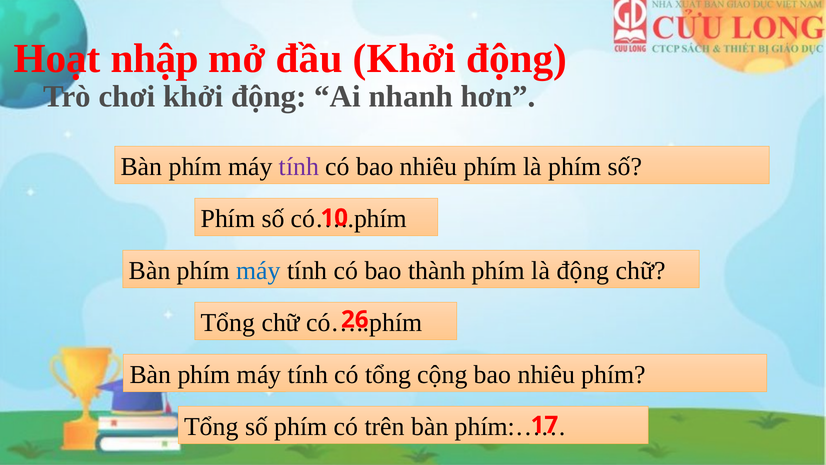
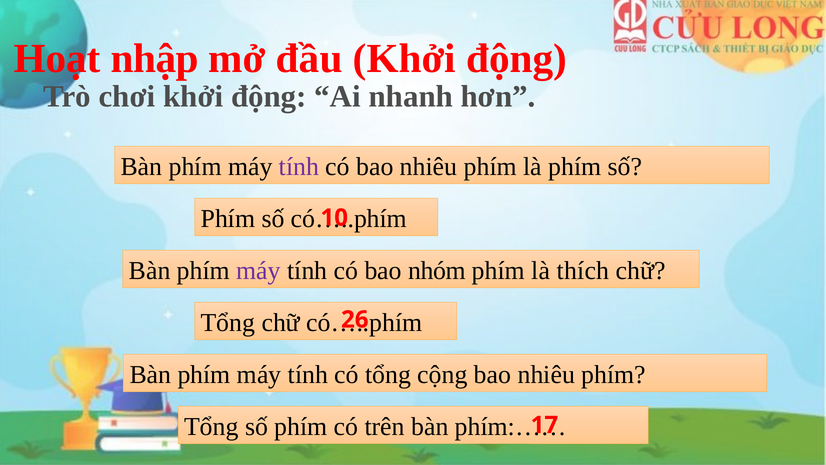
máy colour: blue -> purple (259, 271)
thành: thành -> nhóm (437, 271)
là động: động -> thích (583, 271)
